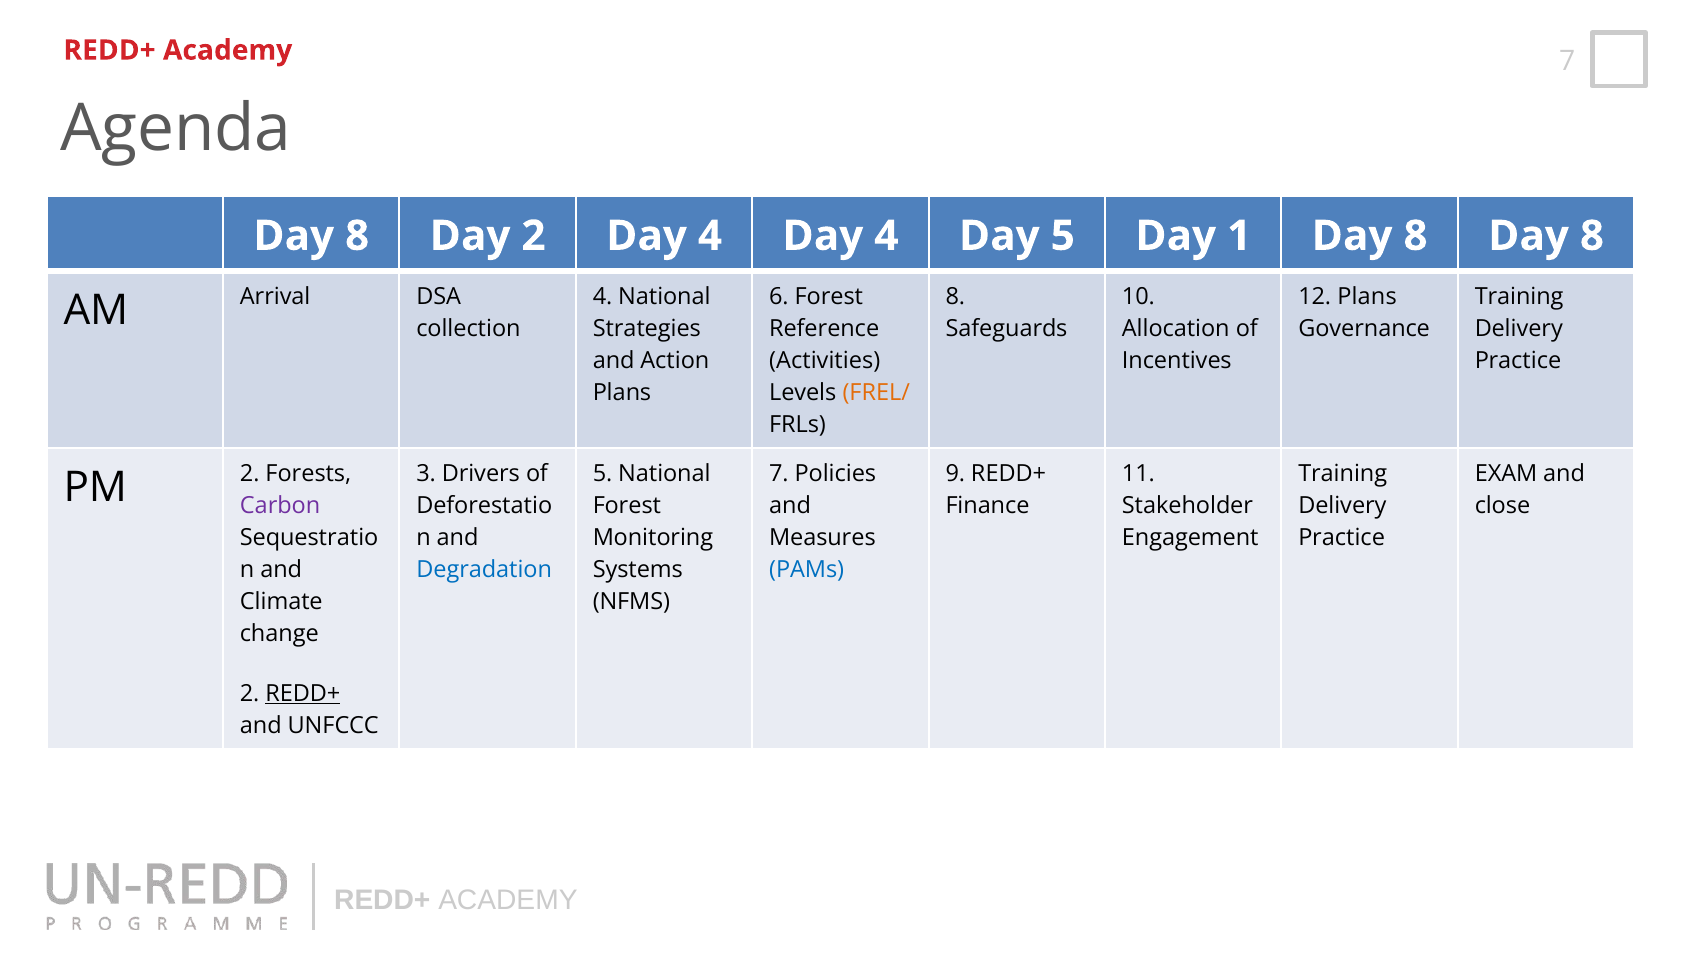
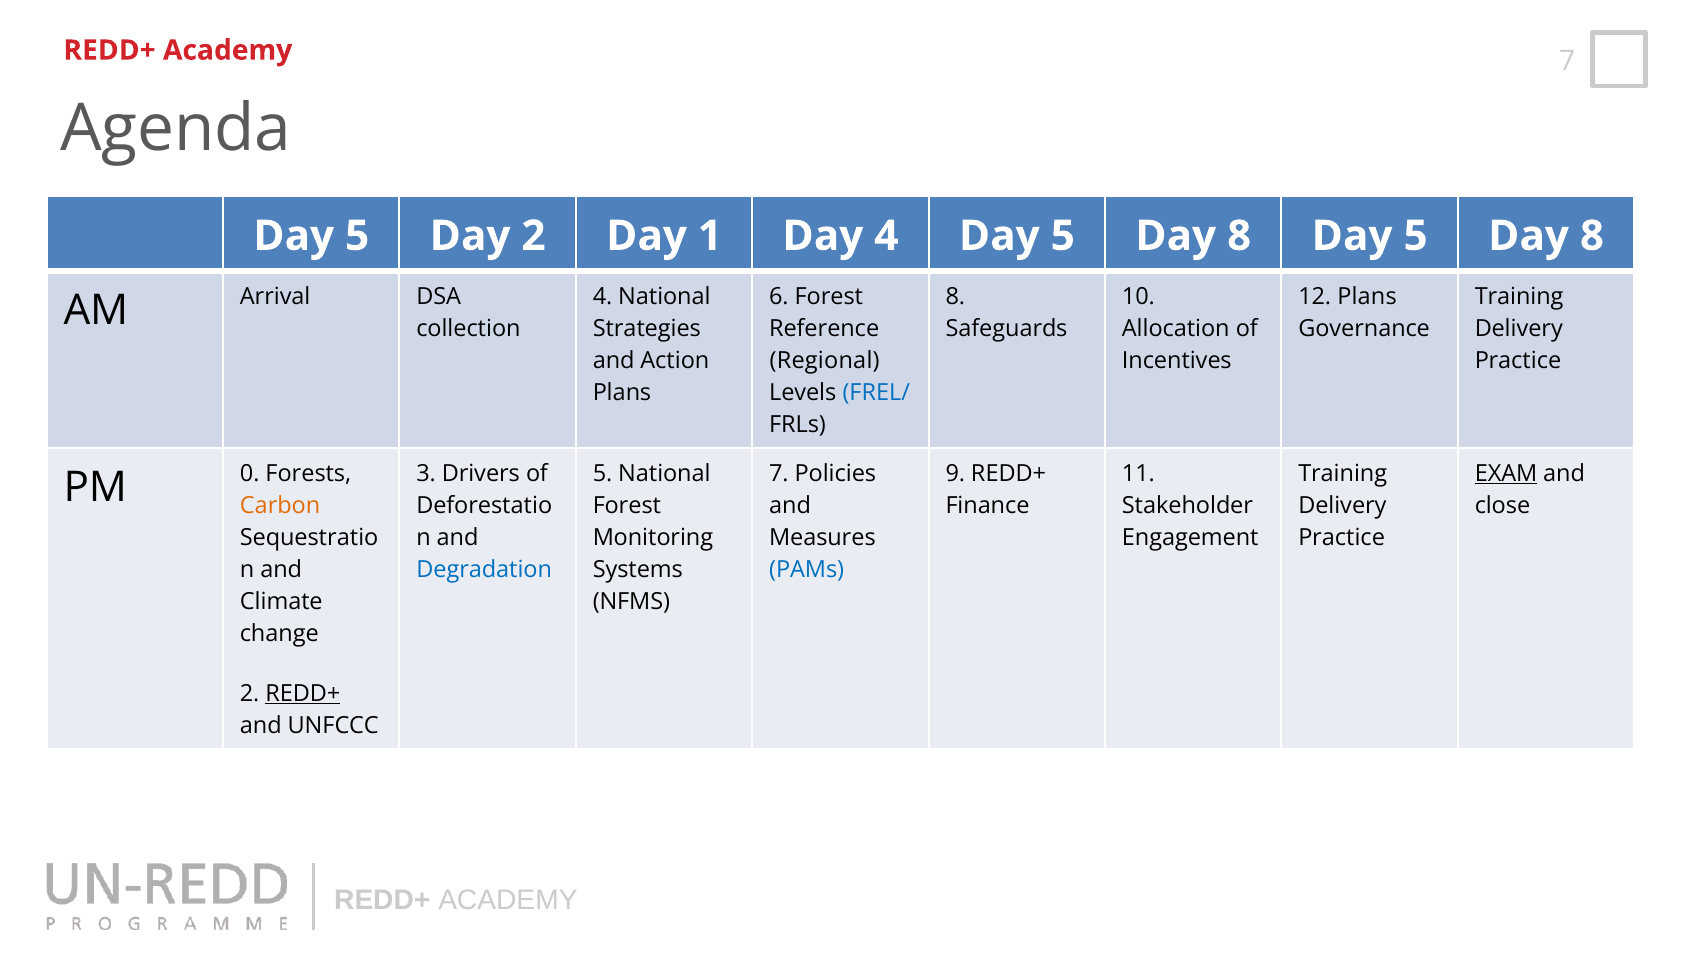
8: 8 -> 5 (357, 236)
2 Day 4: 4 -> 1 (710, 236)
1: 1 -> 8 (1239, 236)
8: 8 -> 5 (1416, 236)
Activities: Activities -> Regional (825, 361)
FREL/ colour: orange -> blue (876, 393)
EXAM underline: none -> present (1506, 473)
PM 2: 2 -> 0 (250, 473)
Carbon colour: purple -> orange (280, 505)
